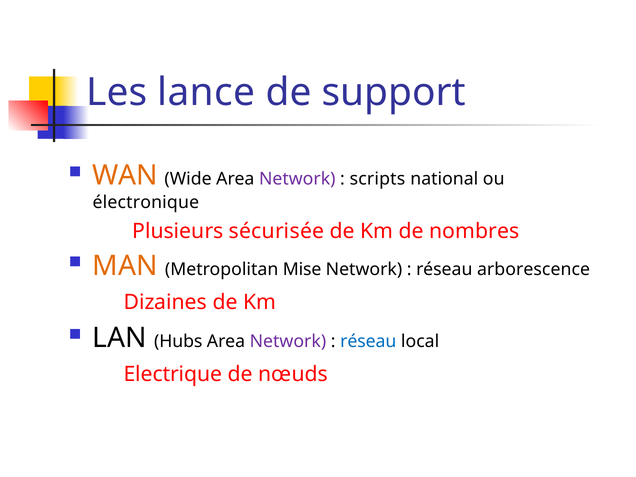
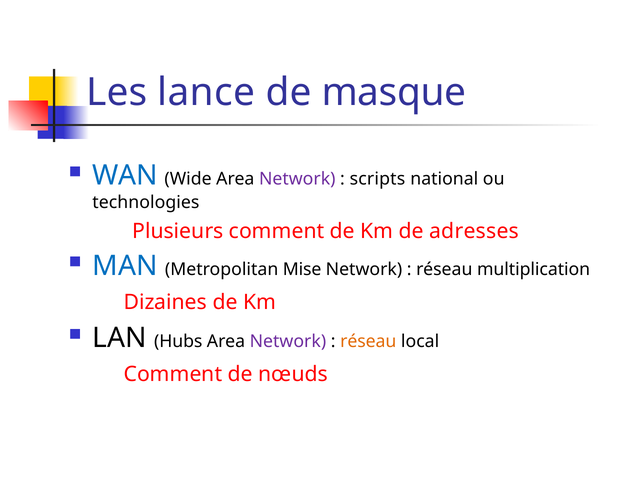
support: support -> masque (394, 93)
WAN colour: orange -> blue (125, 176)
électronique: électronique -> technologies (146, 202)
Plusieurs sécurisée: sécurisée -> comment (277, 231)
nombres: nombres -> adresses (474, 231)
MAN colour: orange -> blue (125, 266)
arborescence: arborescence -> multiplication (534, 269)
réseau colour: blue -> orange (368, 342)
Electrique: Electrique -> Comment (173, 374)
